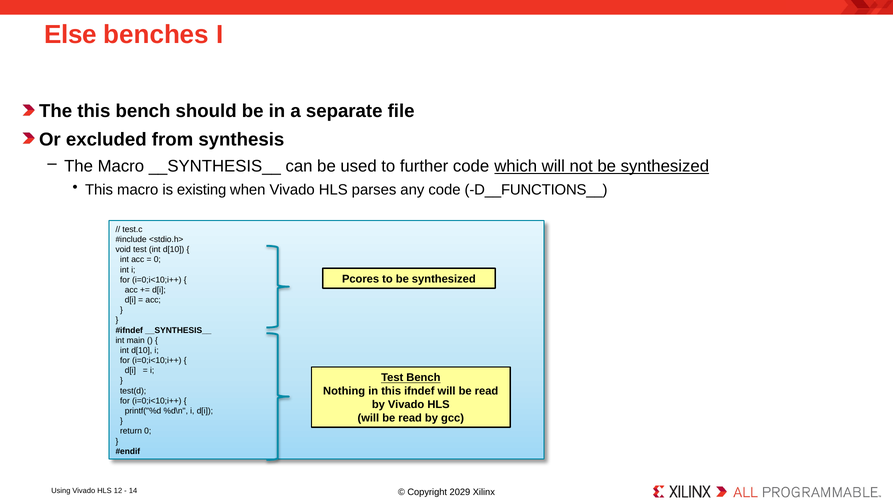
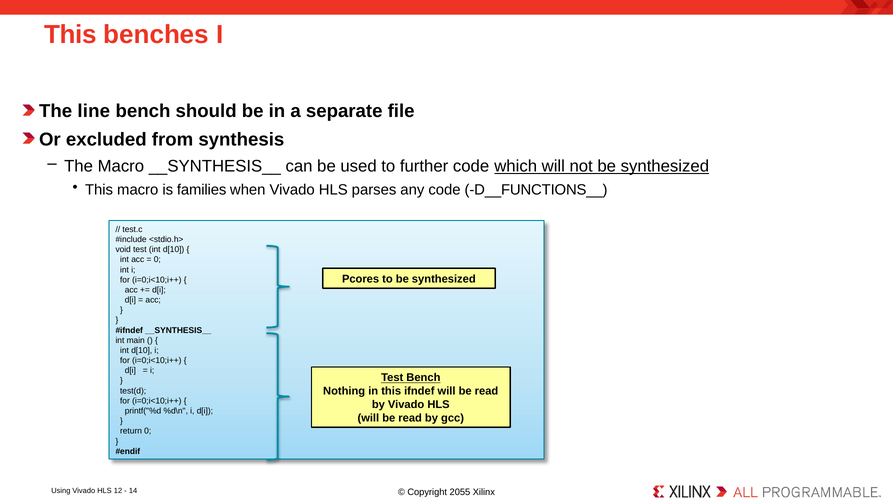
Else: Else -> This (71, 35)
The this: this -> line (94, 111)
existing: existing -> families (202, 189)
2029: 2029 -> 2055 (460, 492)
